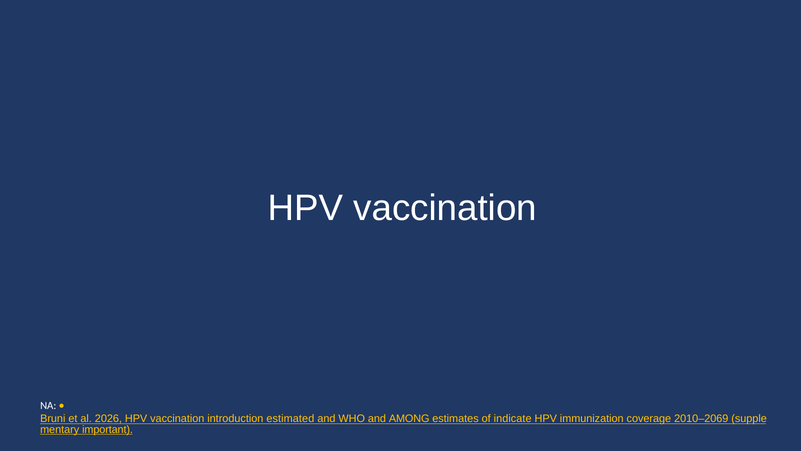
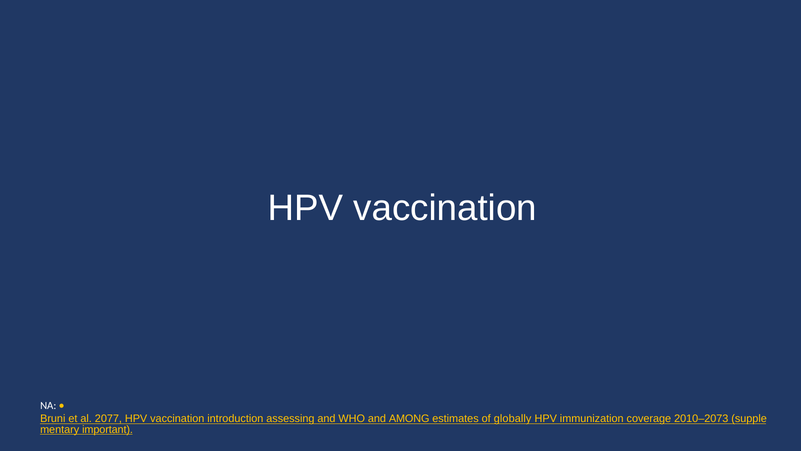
2026: 2026 -> 2077 (108, 418)
estimated: estimated -> assessing (290, 418)
indicate: indicate -> globally (513, 418)
2010–2069: 2010–2069 -> 2010–2073 (701, 418)
